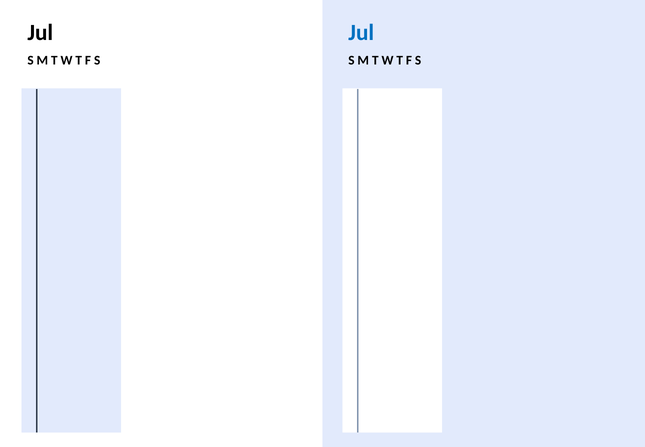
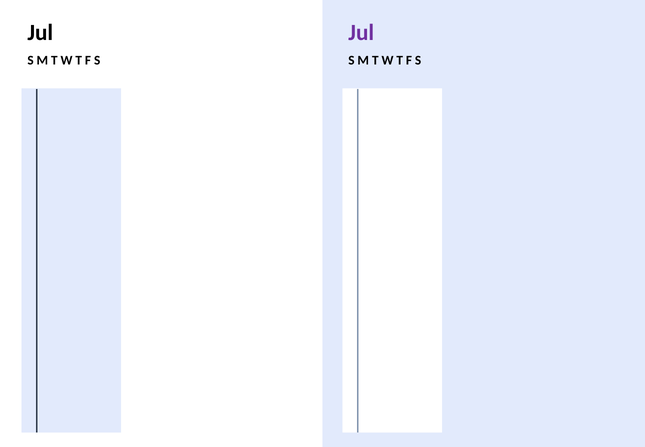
Jul colour: blue -> purple (361, 33)
